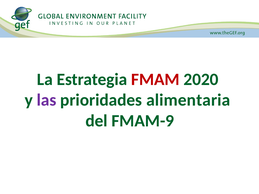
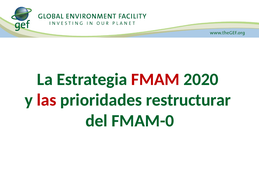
las colour: purple -> red (46, 100)
alimentaria: alimentaria -> restructurar (188, 100)
FMAM-9: FMAM-9 -> FMAM-0 (143, 121)
